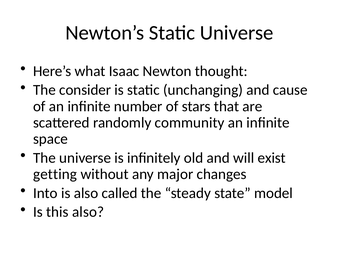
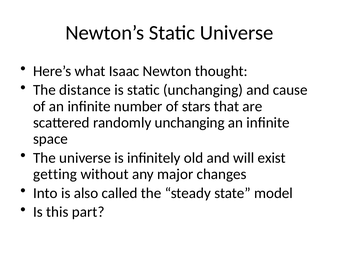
consider: consider -> distance (85, 90)
randomly community: community -> unchanging (190, 123)
this also: also -> part (88, 212)
